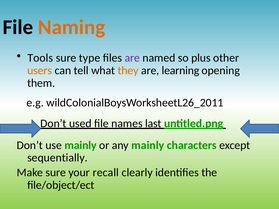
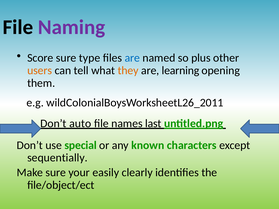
Naming colour: orange -> purple (72, 27)
Tools: Tools -> Score (40, 58)
are colour: purple -> blue (132, 58)
used: used -> auto (80, 124)
use mainly: mainly -> special (81, 145)
any mainly: mainly -> known (148, 145)
recall: recall -> easily (106, 173)
